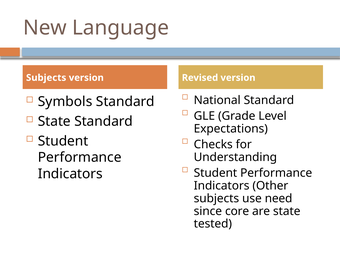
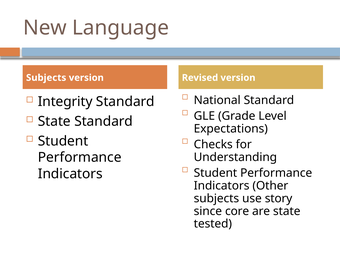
Symbols: Symbols -> Integrity (65, 102)
need: need -> story (279, 198)
